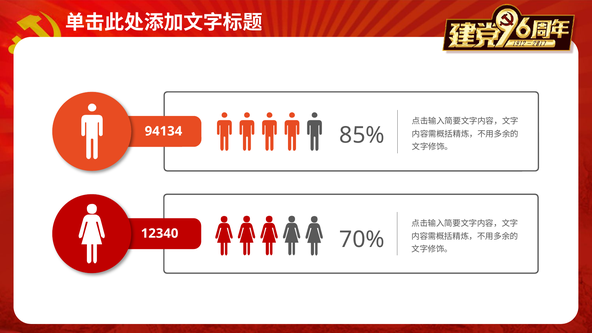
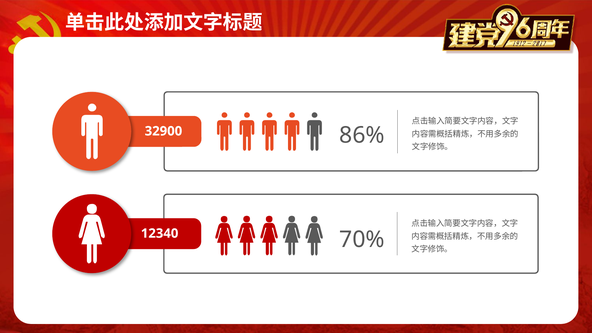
85%: 85% -> 86% (362, 135)
94134: 94134 -> 32900 (163, 131)
